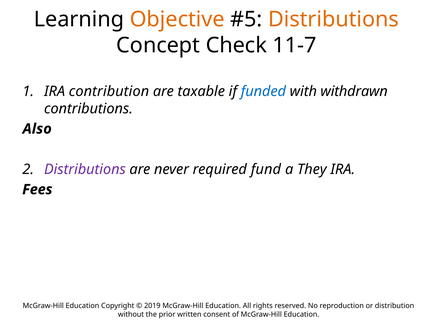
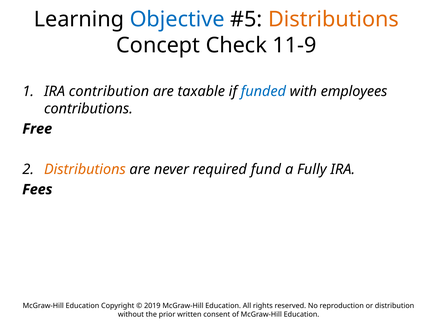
Objective colour: orange -> blue (177, 19)
11-7: 11-7 -> 11-9 (295, 45)
withdrawn: withdrawn -> employees (354, 91)
Also: Also -> Free (37, 129)
Distributions colour: purple -> orange (85, 169)
They: They -> Fully (312, 169)
